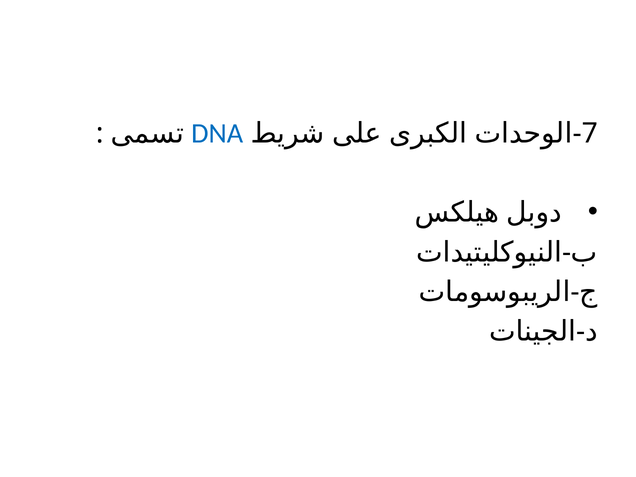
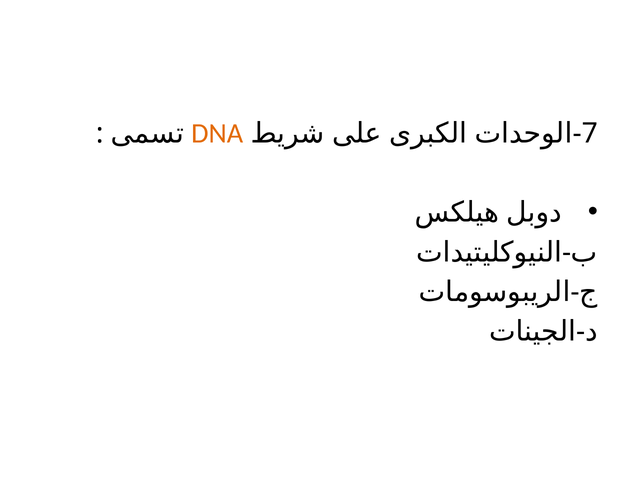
DNA colour: blue -> orange (217, 133)
